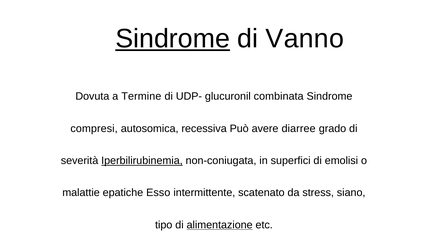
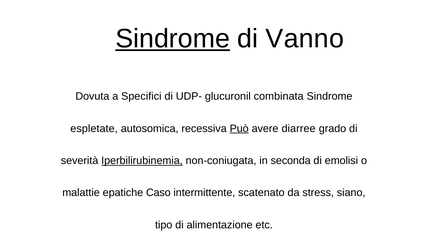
Termine: Termine -> Specifici (141, 96)
compresi: compresi -> espletate (94, 128)
Può underline: none -> present (239, 128)
superfici: superfici -> seconda (291, 160)
Esso: Esso -> Caso (158, 193)
alimentazione underline: present -> none (220, 225)
